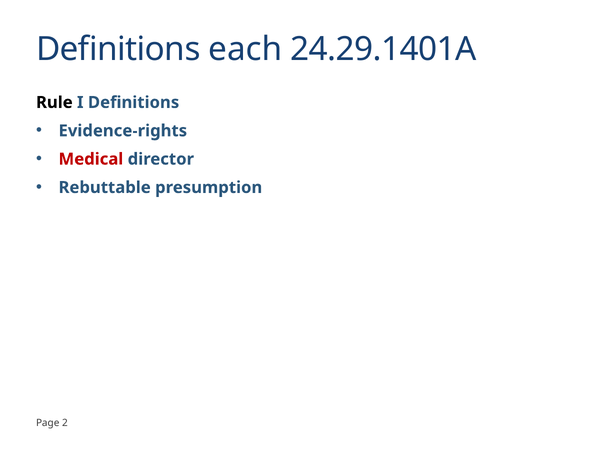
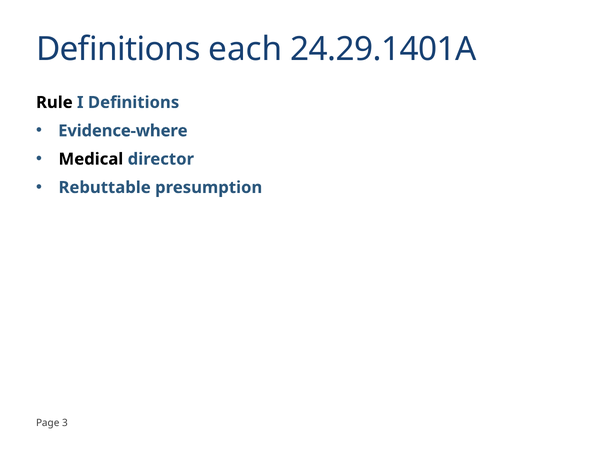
Evidence-rights: Evidence-rights -> Evidence-where (123, 131)
Medical colour: red -> black (91, 159)
2: 2 -> 3 (65, 423)
